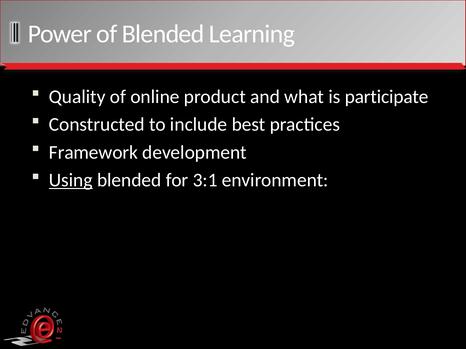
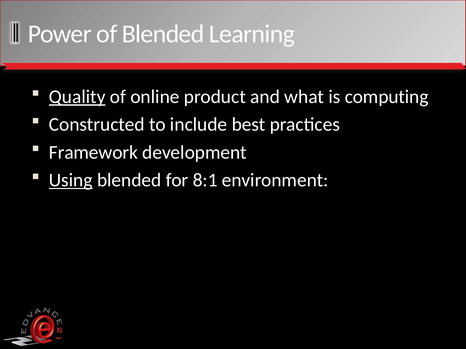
Quality underline: none -> present (77, 97)
participate: participate -> computing (387, 97)
3:1: 3:1 -> 8:1 (205, 180)
